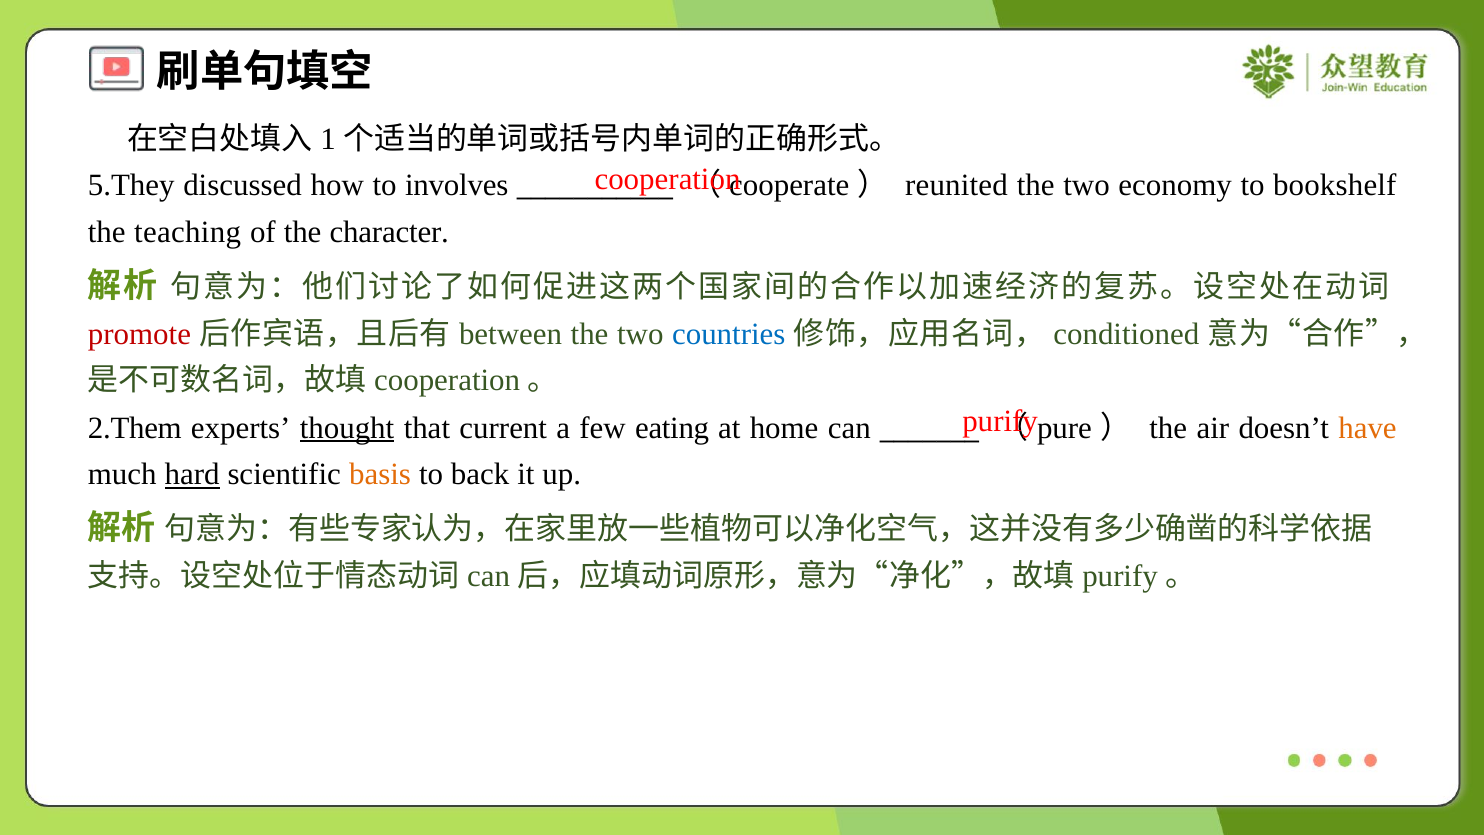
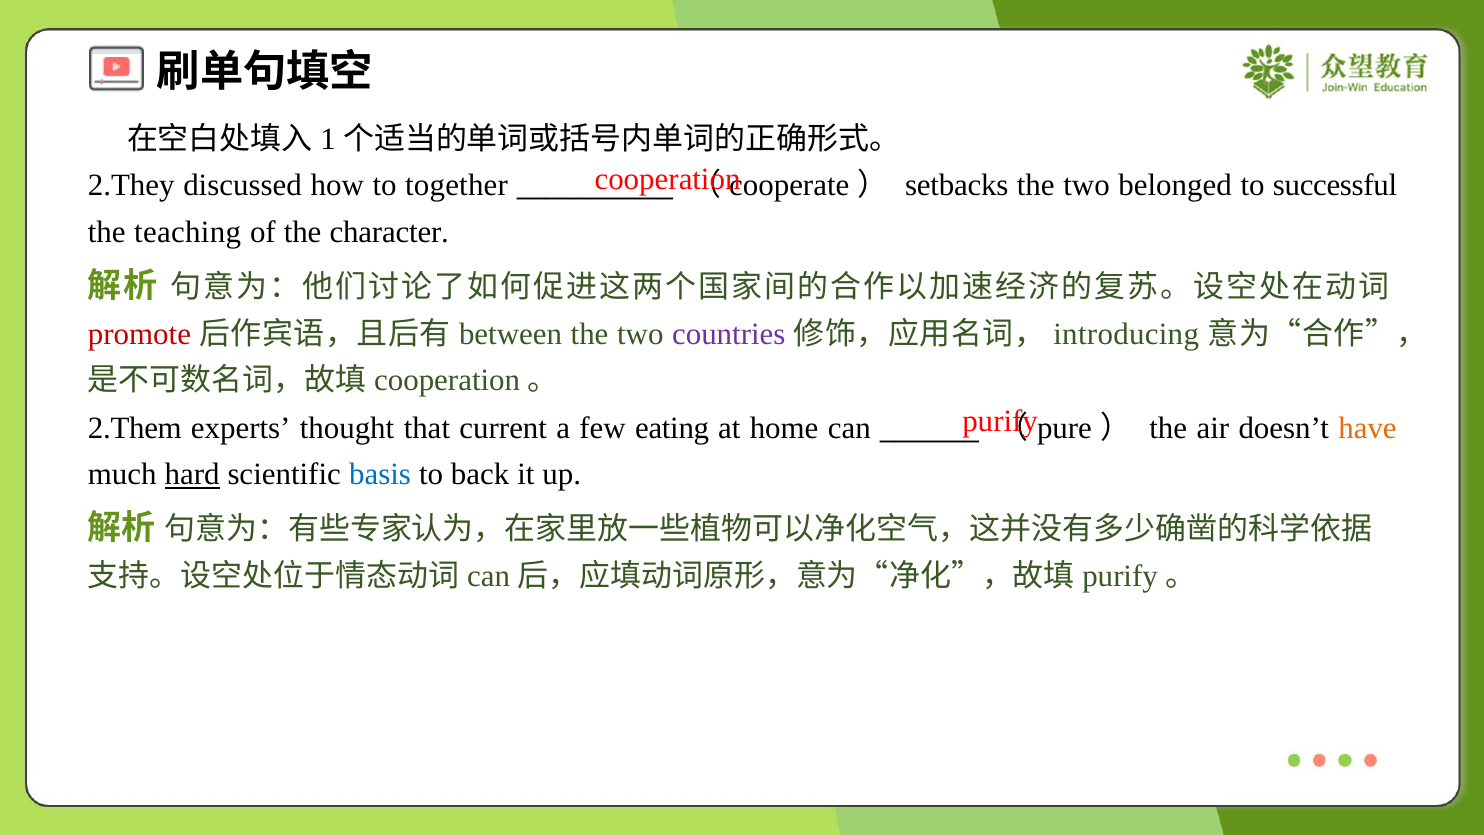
5.They: 5.They -> 2.They (131, 185)
involves: involves -> together (457, 185)
reunited: reunited -> setbacks (957, 185)
economy: economy -> belonged (1175, 185)
bookshelf: bookshelf -> successful (1335, 185)
countries colour: blue -> purple (729, 334)
conditioned: conditioned -> introducing (1126, 334)
thought underline: present -> none (347, 428)
basis colour: orange -> blue (380, 474)
